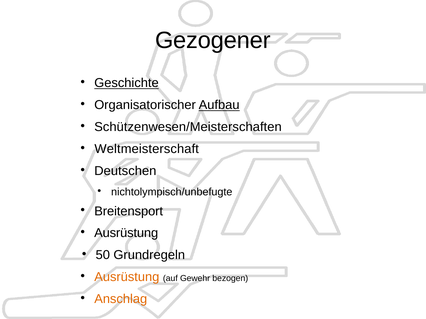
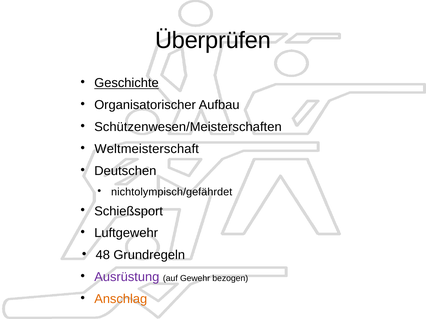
Gezogener: Gezogener -> Überprüfen (213, 40)
Aufbau underline: present -> none (219, 105)
nichtolympisch/unbefugte: nichtolympisch/unbefugte -> nichtolympisch/gefährdet (172, 192)
Breitensport: Breitensport -> Schießsport (129, 211)
Ausrüstung: Ausrüstung -> Luftgewehr (126, 233)
50: 50 -> 48 (103, 255)
Ausrüstung colour: orange -> purple (127, 277)
